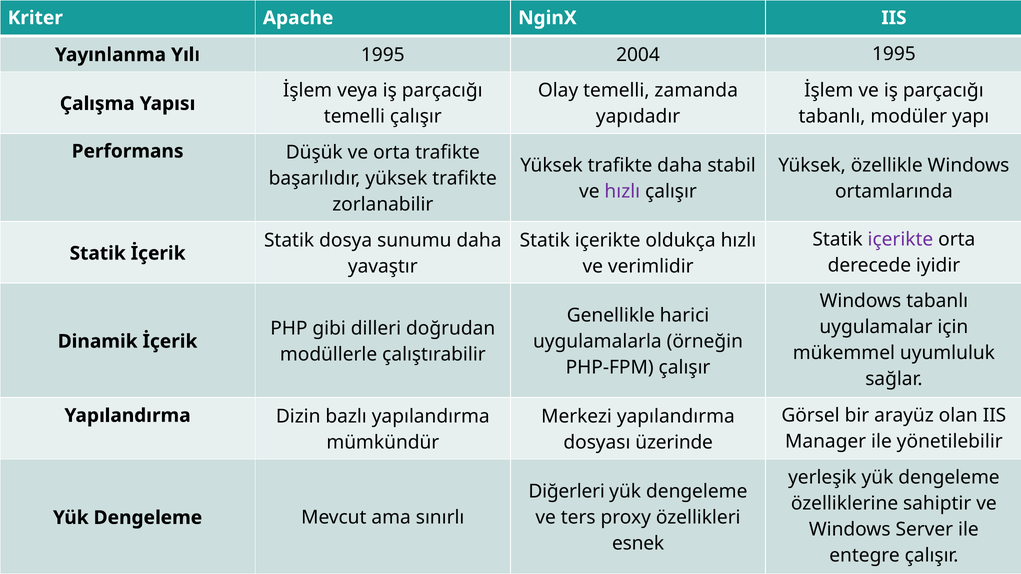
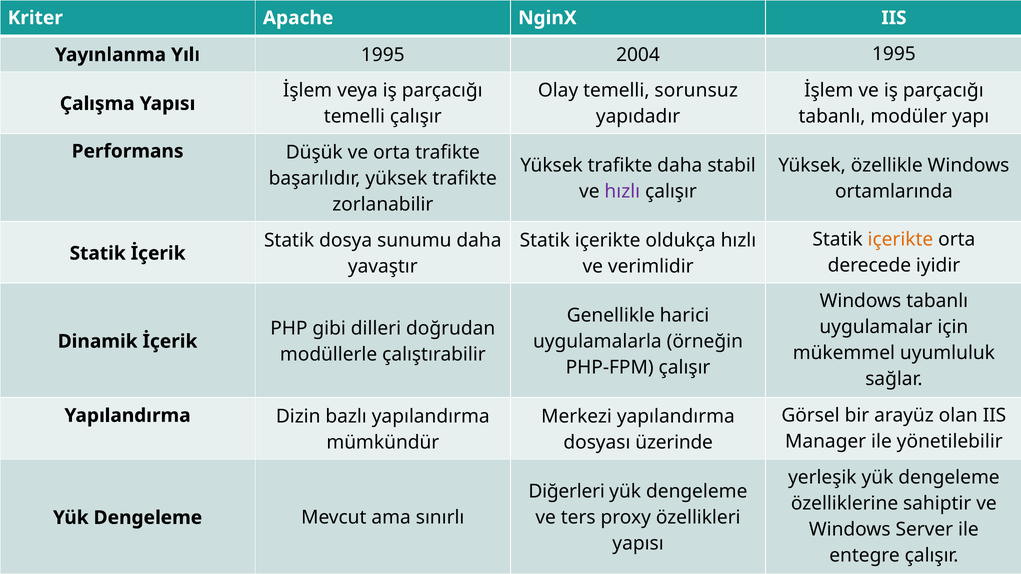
zamanda: zamanda -> sorunsuz (696, 91)
içerikte colour: purple -> orange (900, 240)
esnek: esnek -> yapısı (638, 544)
